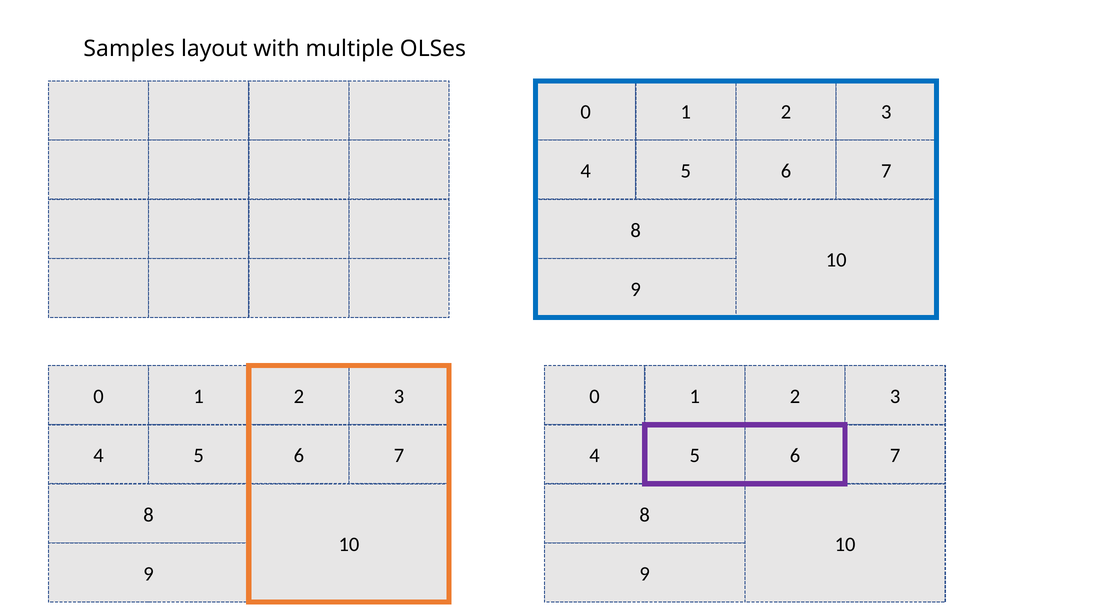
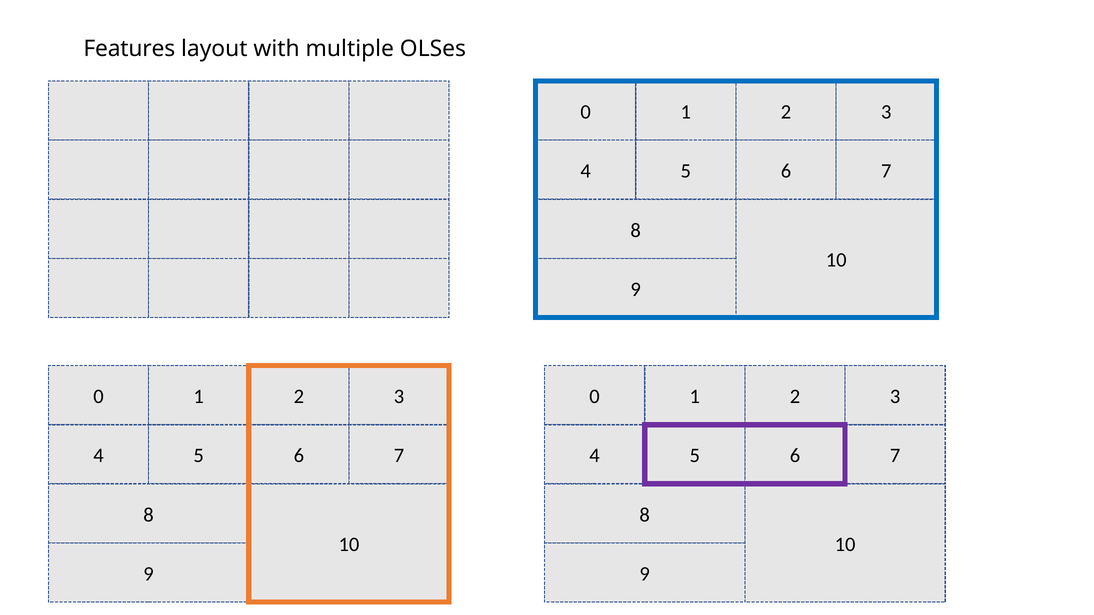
Samples: Samples -> Features (129, 49)
